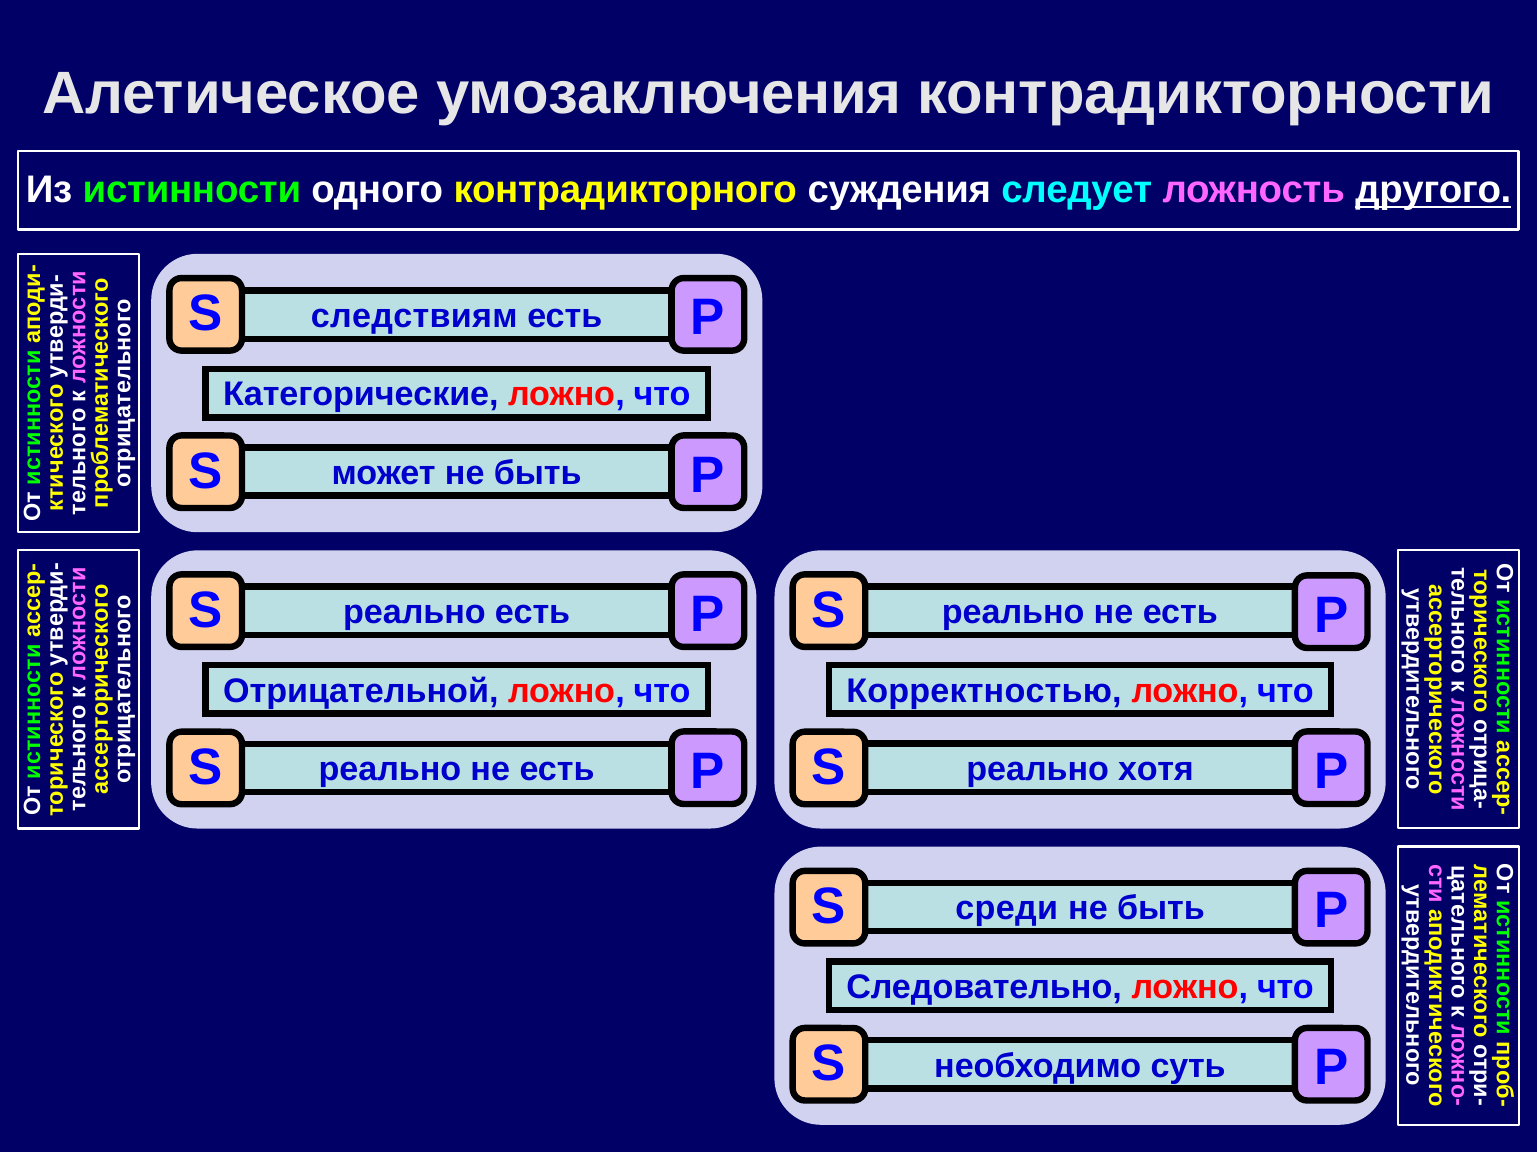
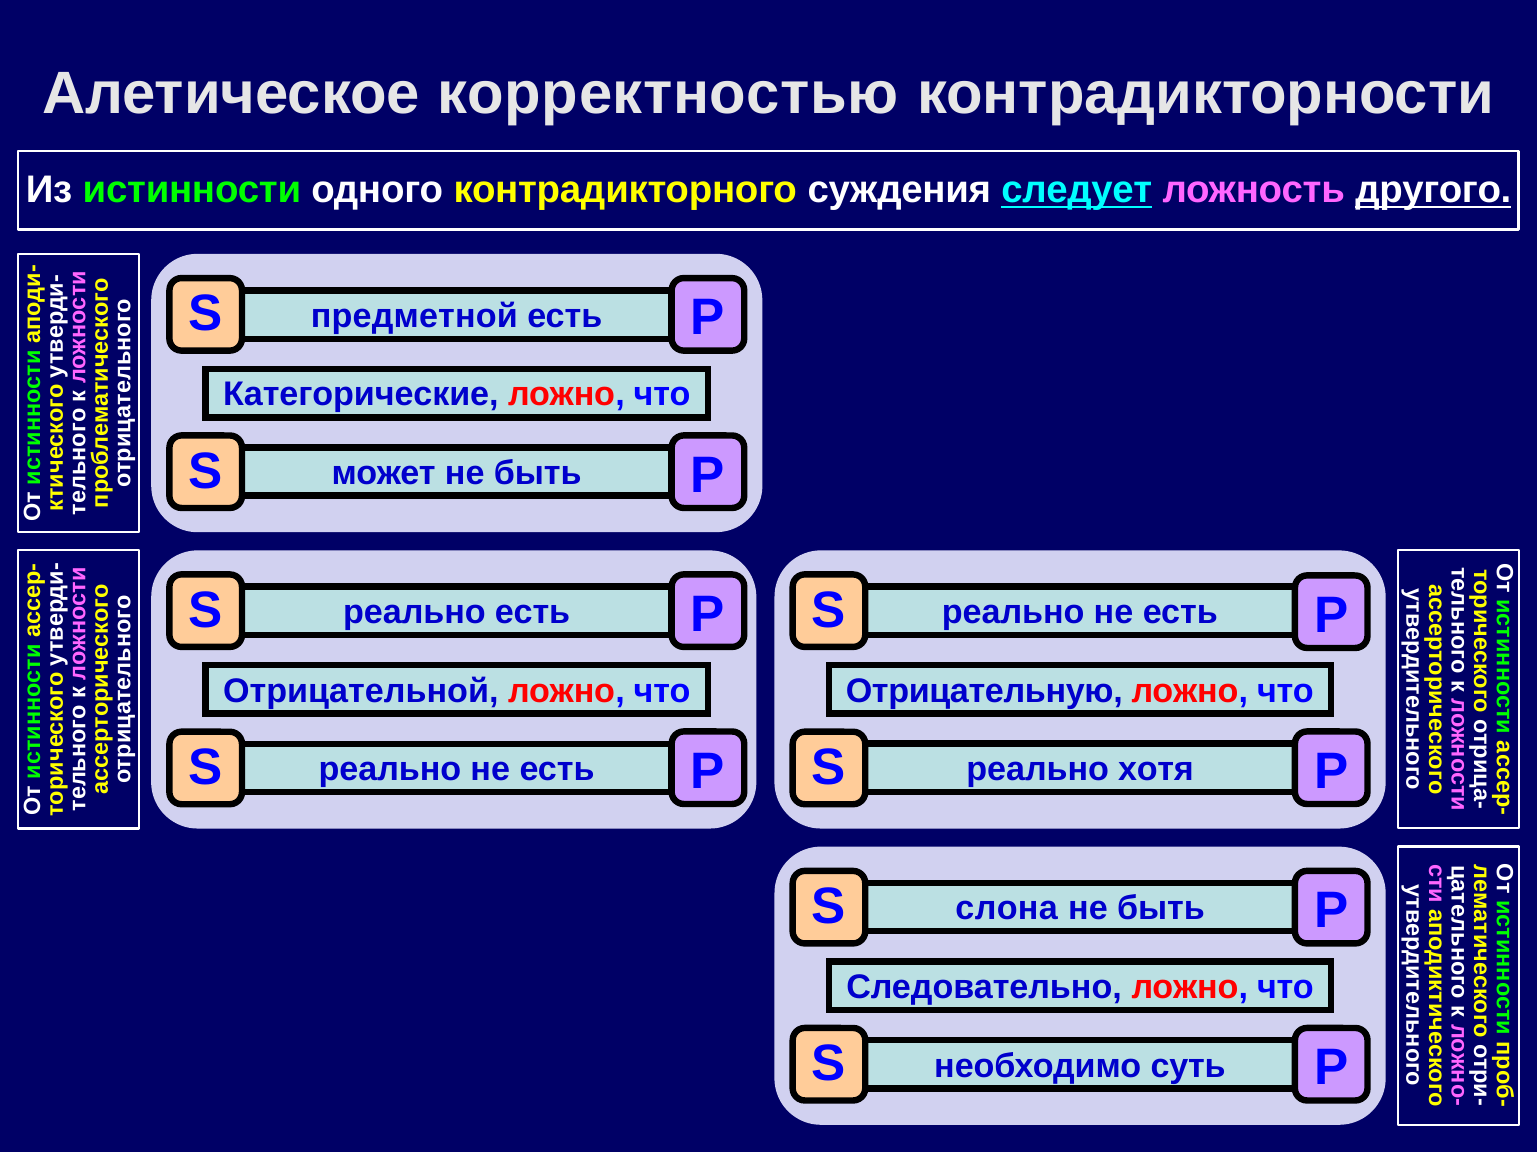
умозаключения: умозаключения -> корректностью (668, 94)
следует underline: none -> present (1077, 190)
следствиям: следствиям -> предметной (414, 316)
Корректностью: Корректностью -> Отрицательную (984, 691)
среди: среди -> слона (1007, 909)
